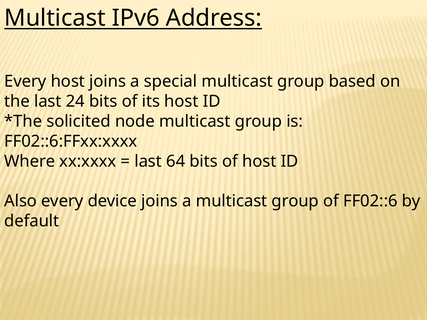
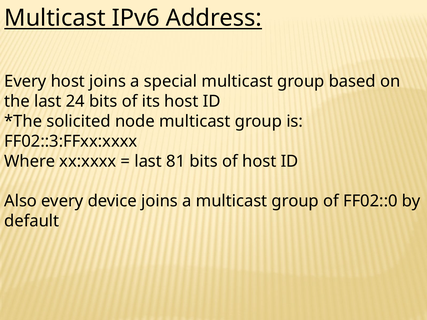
FF02::6:FFxx:xxxx: FF02::6:FFxx:xxxx -> FF02::3:FFxx:xxxx (71, 141)
64: 64 -> 81 (176, 161)
FF02::6: FF02::6 -> FF02::0 (370, 201)
